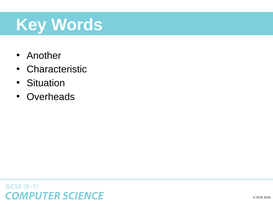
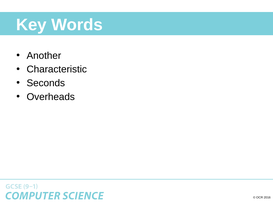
Situation: Situation -> Seconds (46, 83)
